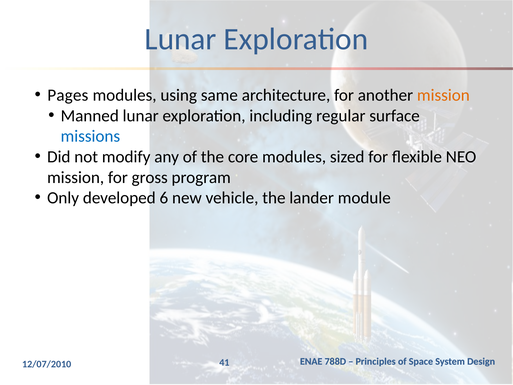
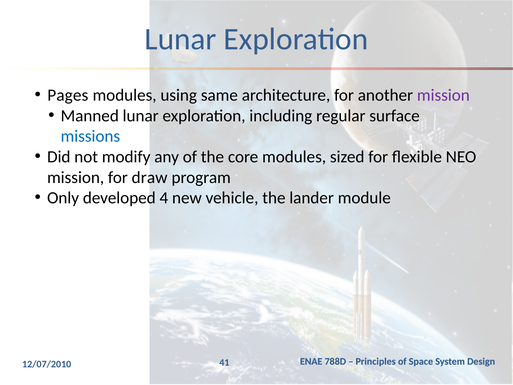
mission colour: orange -> purple (443, 95)
gross: gross -> draw (150, 177)
6: 6 -> 4 (164, 198)
